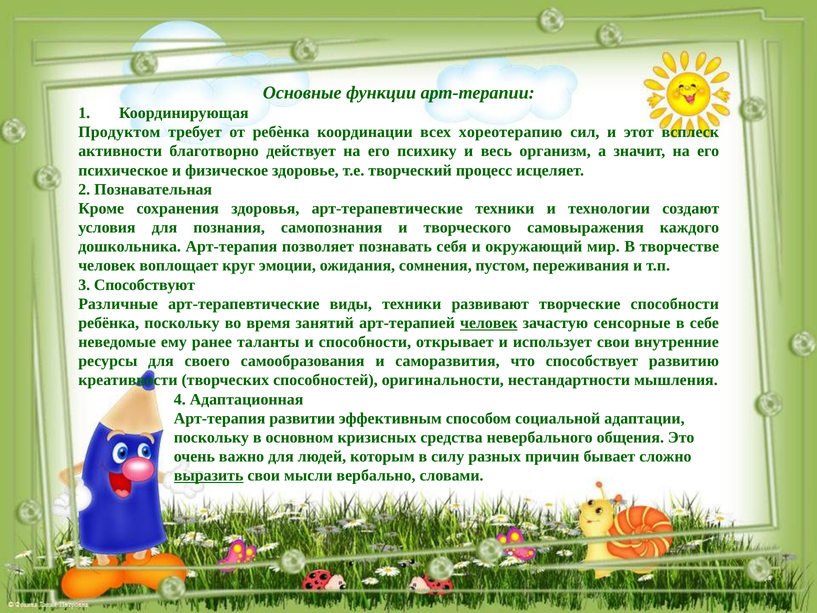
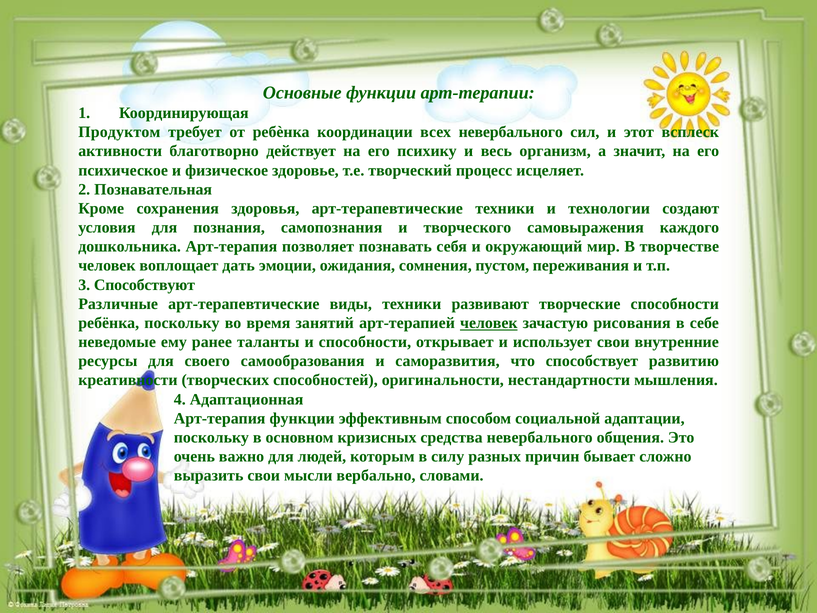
всех хореотерапию: хореотерапию -> невербального (511, 132)
круг: круг -> дать (239, 266)
сенсорные: сенсорные -> рисования (632, 323)
Арт-терапия развитии: развитии -> функции (302, 418)
выразить underline: present -> none (209, 475)
